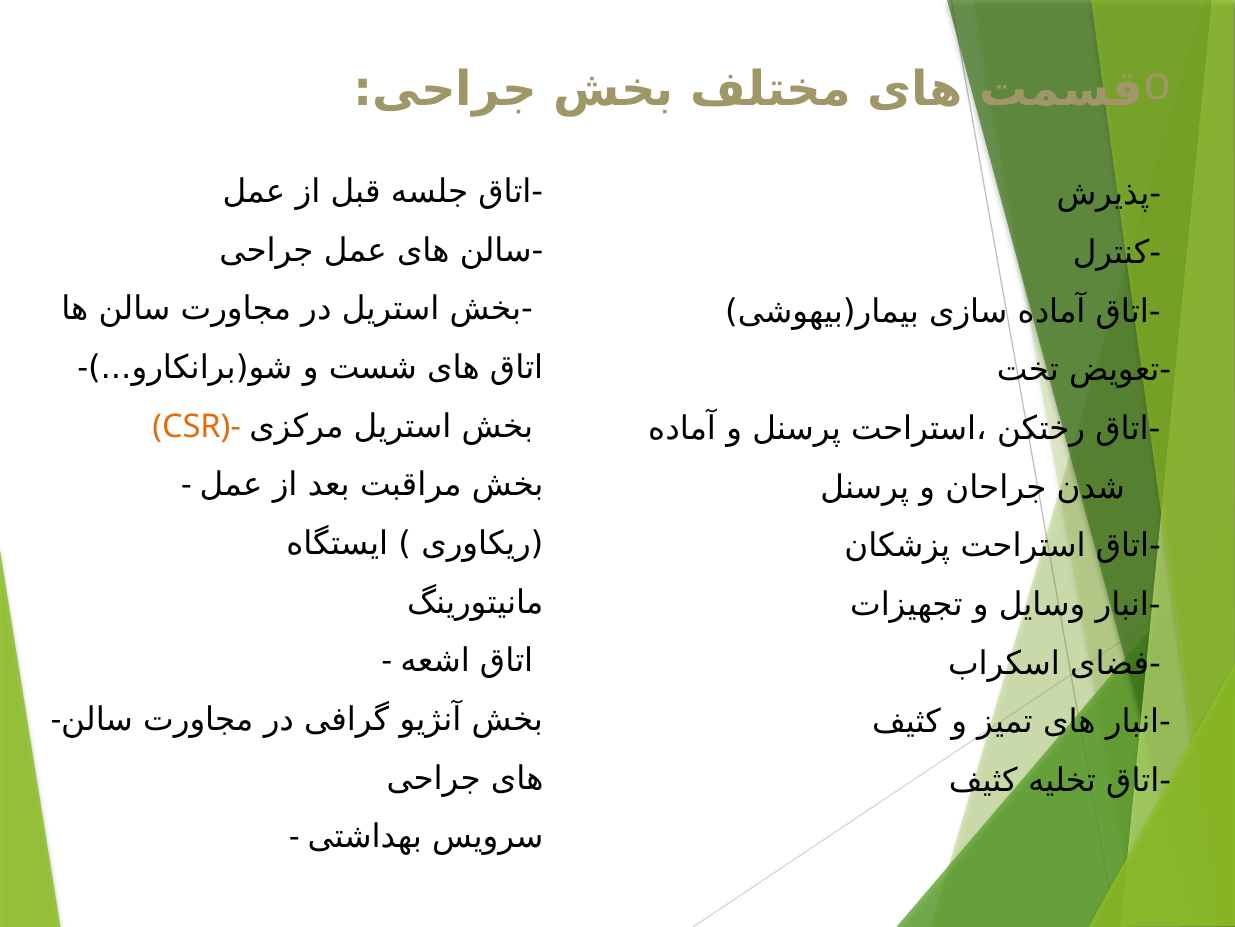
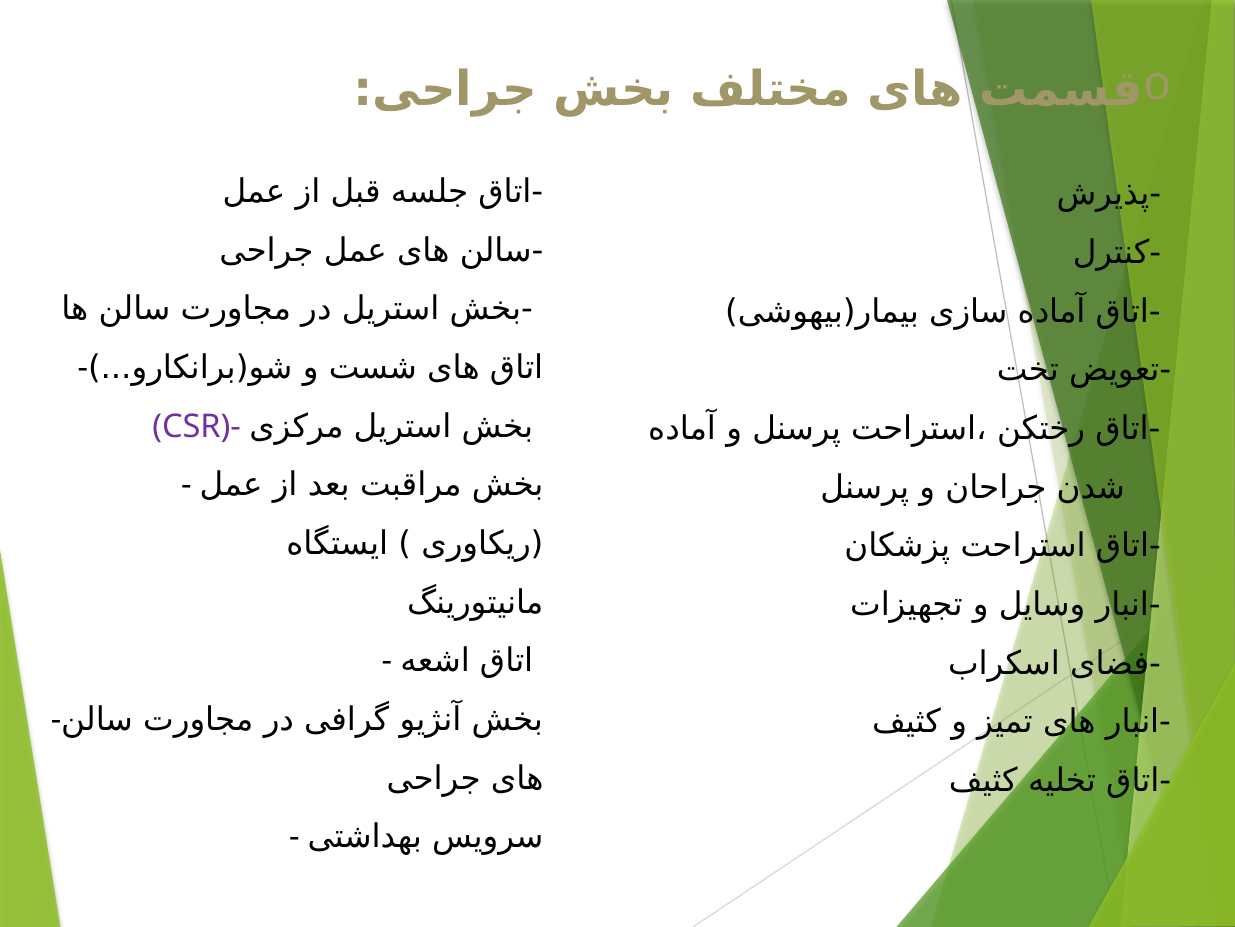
CSR)- colour: orange -> purple (197, 426)
